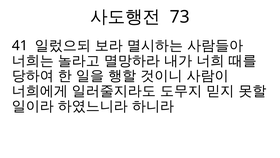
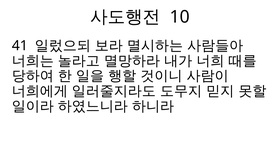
73: 73 -> 10 (180, 17)
